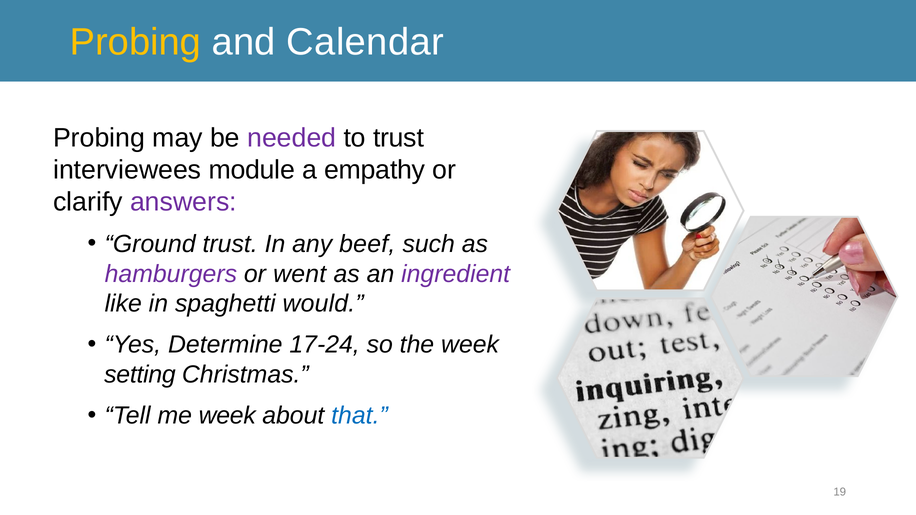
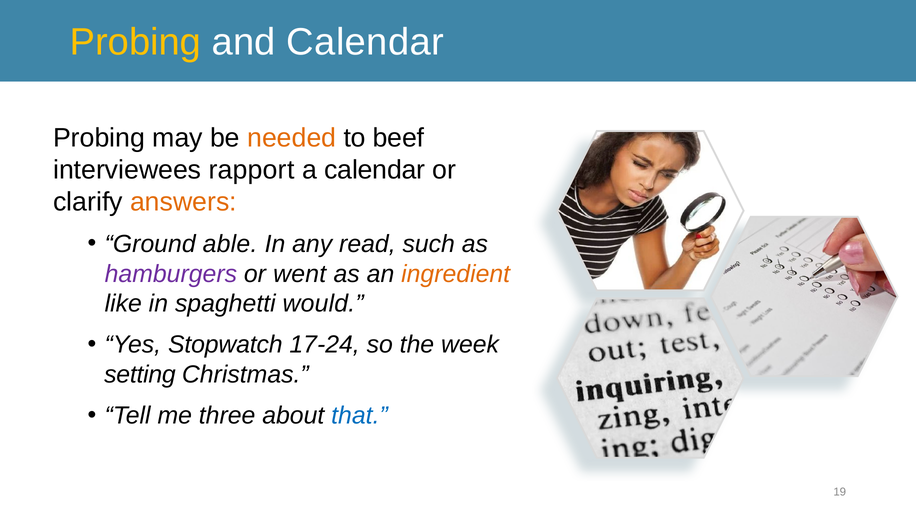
needed colour: purple -> orange (292, 138)
to trust: trust -> beef (398, 138)
module: module -> rapport (252, 170)
a empathy: empathy -> calendar (375, 170)
answers colour: purple -> orange (183, 202)
Ground trust: trust -> able (230, 244)
beef: beef -> read (367, 244)
ingredient colour: purple -> orange (456, 274)
Determine: Determine -> Stopwatch (225, 345)
me week: week -> three (227, 416)
